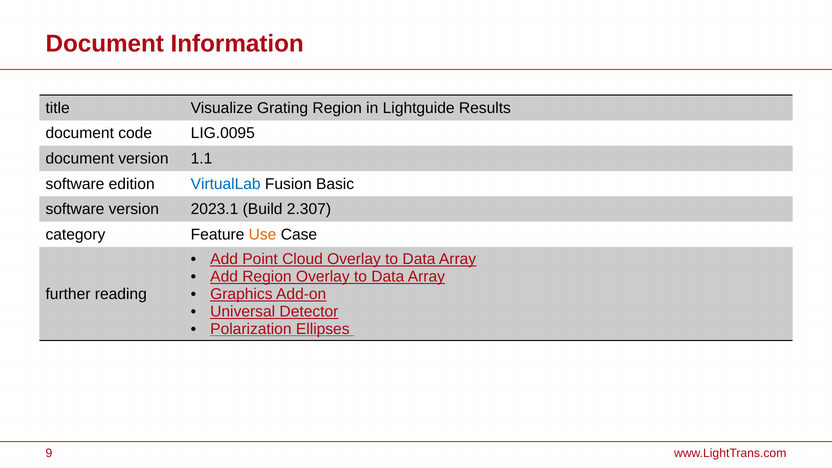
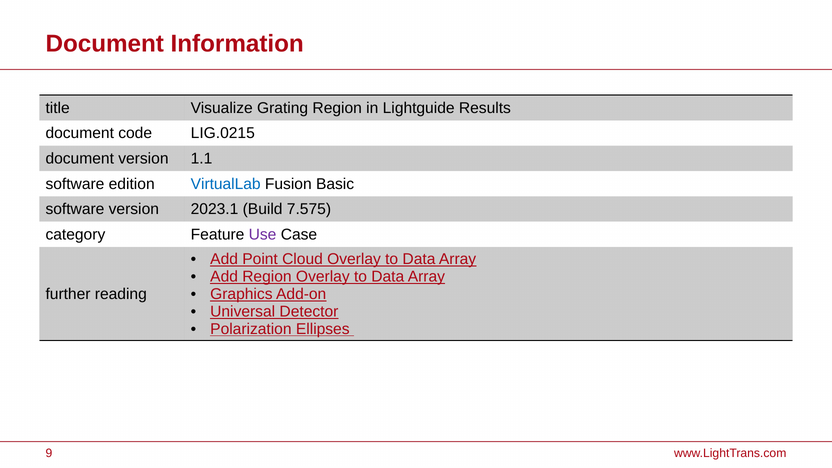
LIG.0095: LIG.0095 -> LIG.0215 (223, 133)
2.307: 2.307 -> 7.575 (309, 209)
Use colour: orange -> purple (263, 235)
